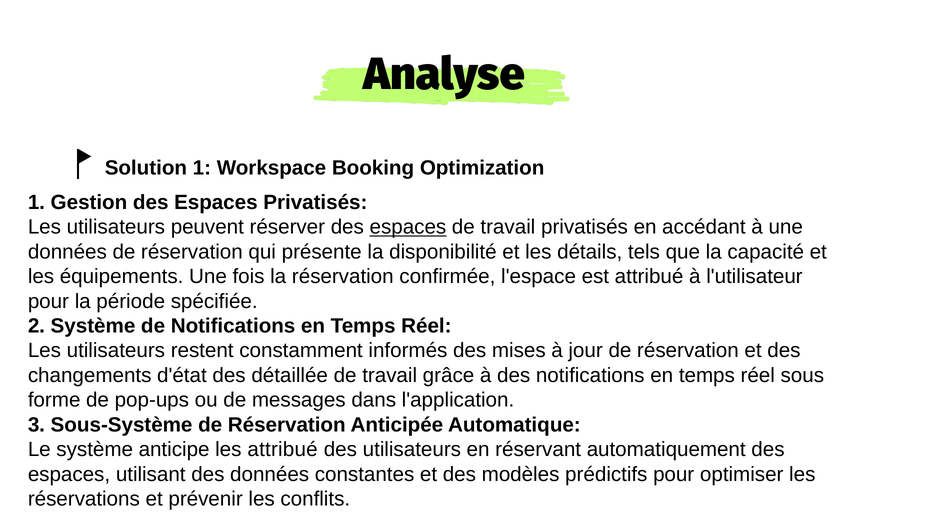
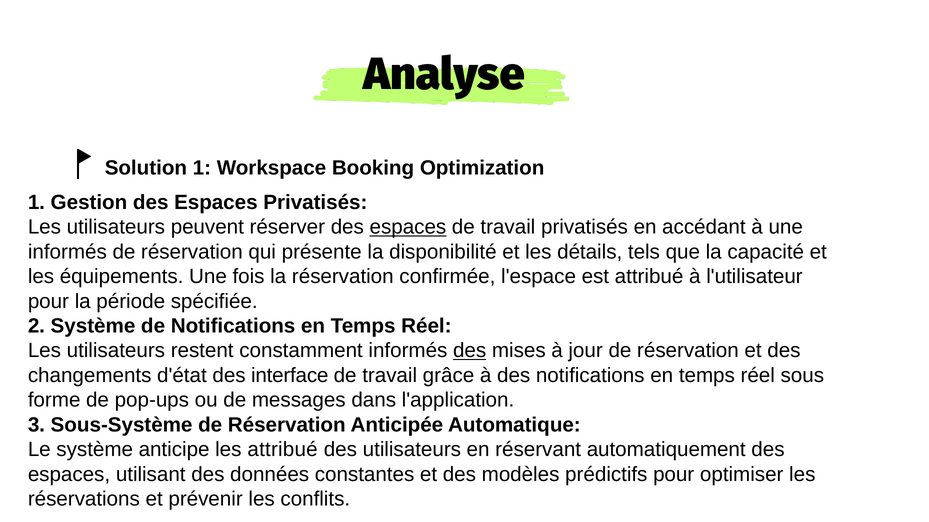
données: données -> informés (67, 252)
des underline: none -> present (470, 351)
détaillée: détaillée -> interface (290, 376)
